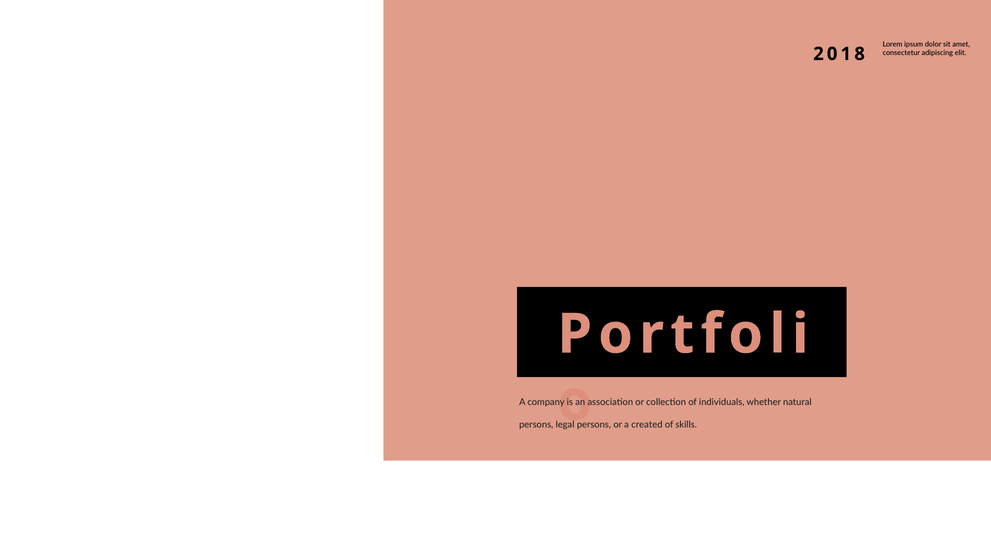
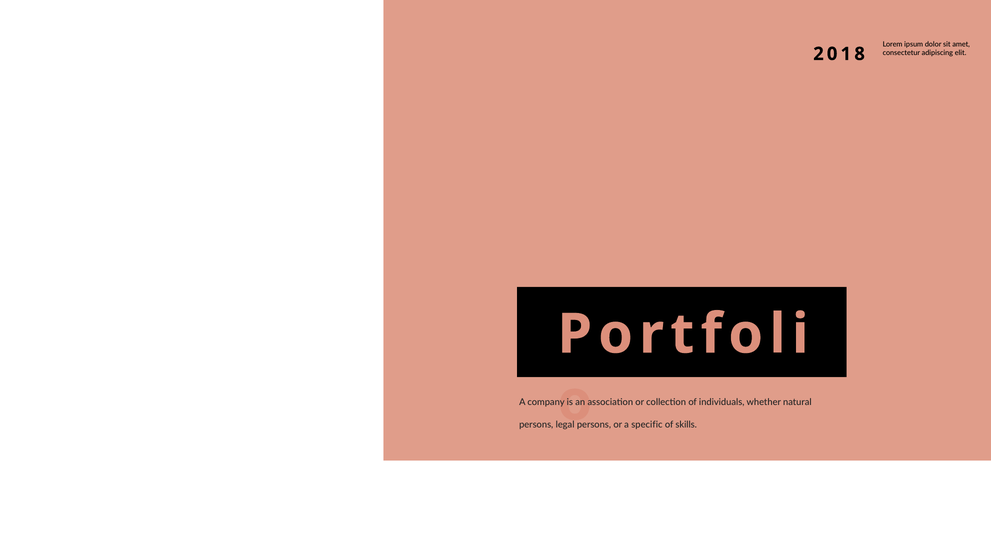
created: created -> specific (647, 424)
